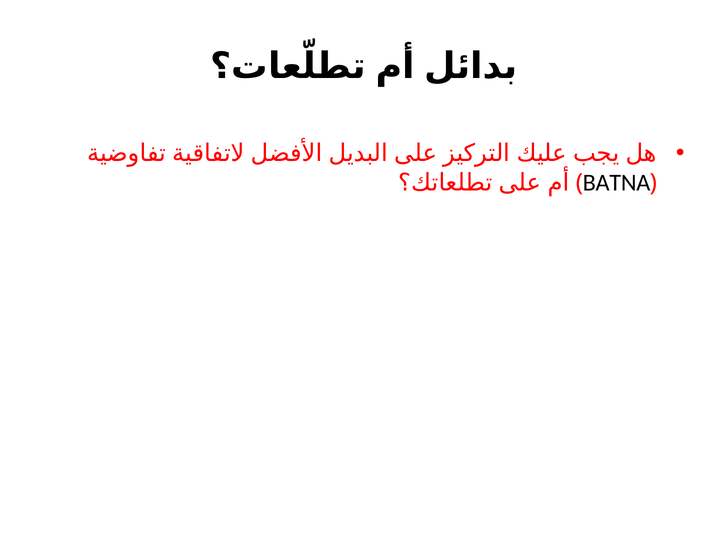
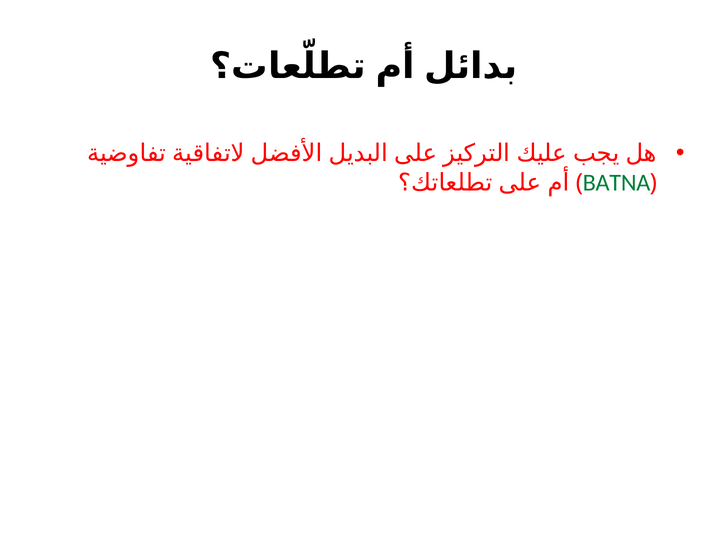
BATNA colour: black -> green (617, 183)
